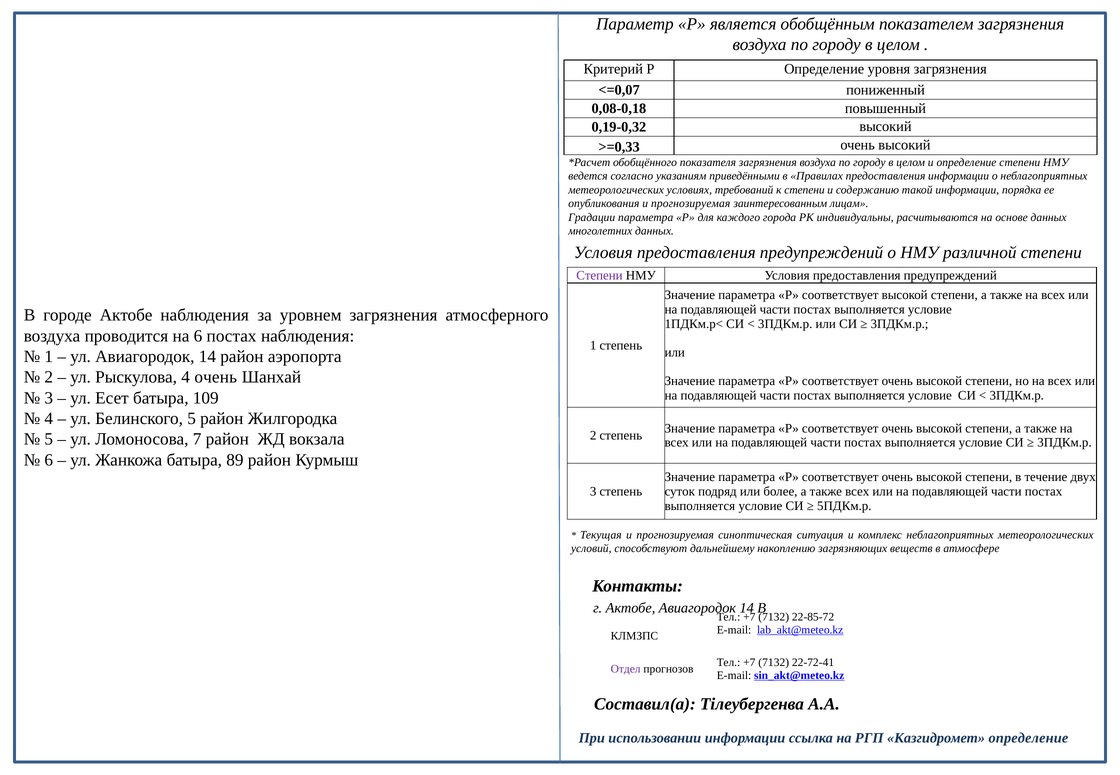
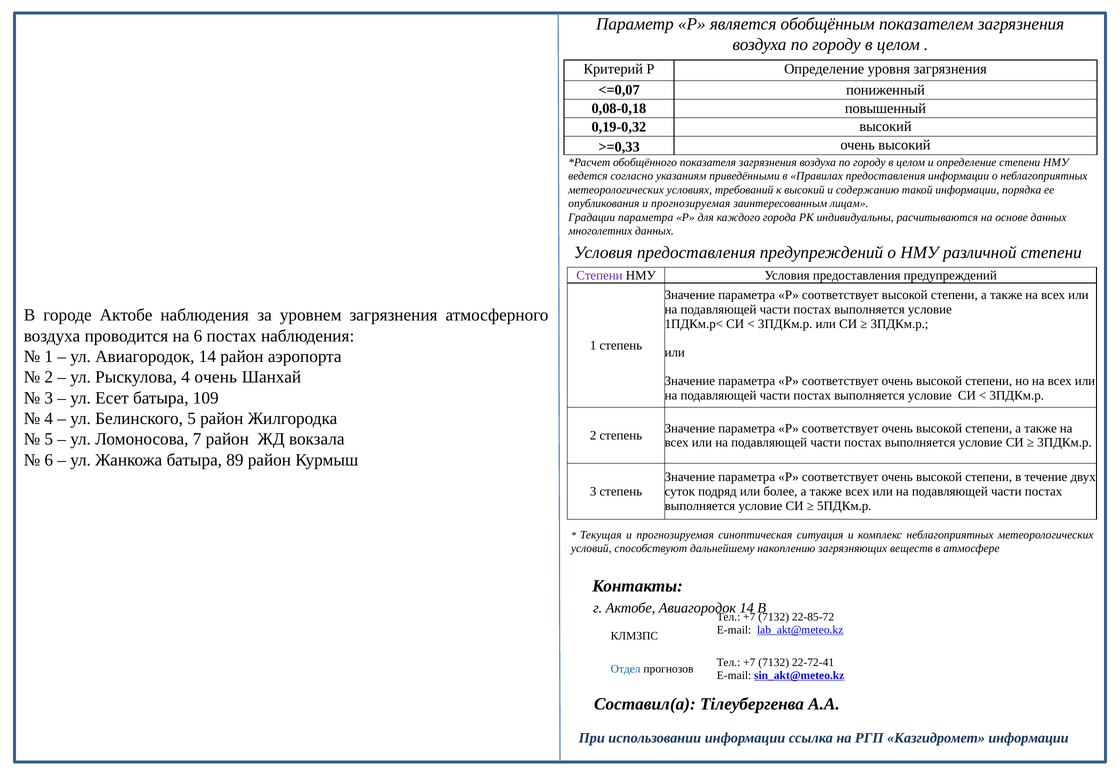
к степени: степени -> высокий (804, 190)
Отдел colour: purple -> blue (626, 669)
Казгидромет определение: определение -> информации (1029, 738)
